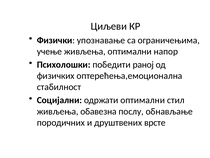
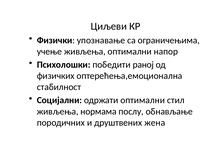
обавезна: обавезна -> нормама (98, 111)
врсте: врсте -> жена (155, 122)
